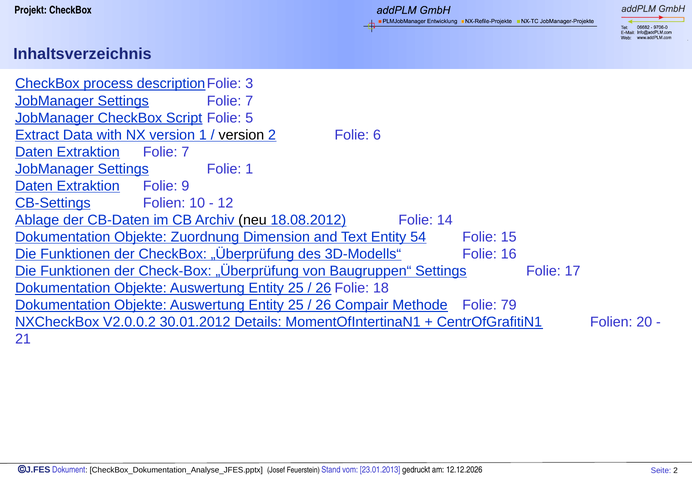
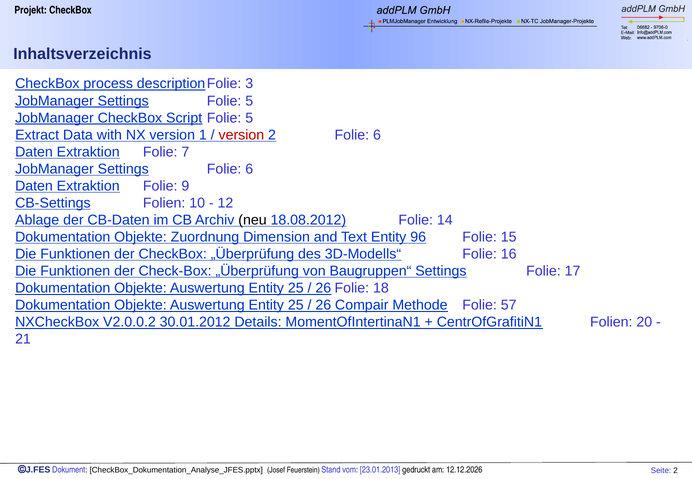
Settings Folie 7: 7 -> 5 (249, 101)
version colour: black -> red (241, 135)
Settings Folie 1: 1 -> 6 (249, 169)
54: 54 -> 96 (418, 237)
79: 79 -> 57 (509, 305)
